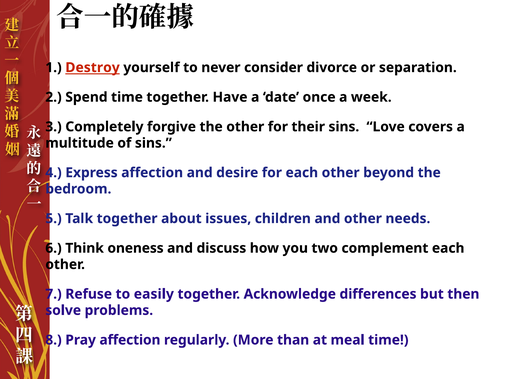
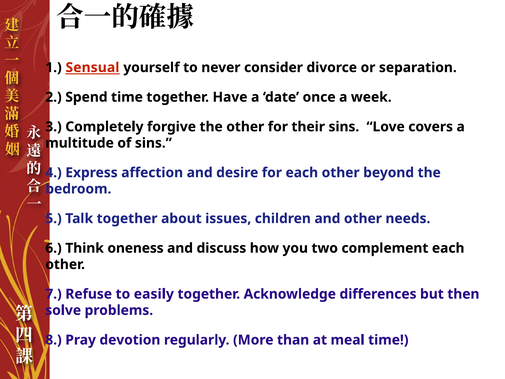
Destroy: Destroy -> Sensual (92, 67)
Pray affection: affection -> devotion (130, 340)
